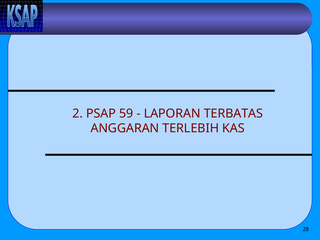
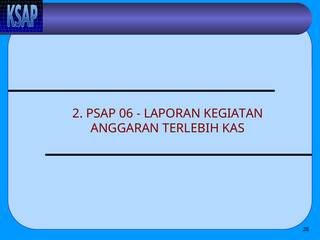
59: 59 -> 06 (126, 113)
TERBATAS: TERBATAS -> KEGIATAN (233, 113)
